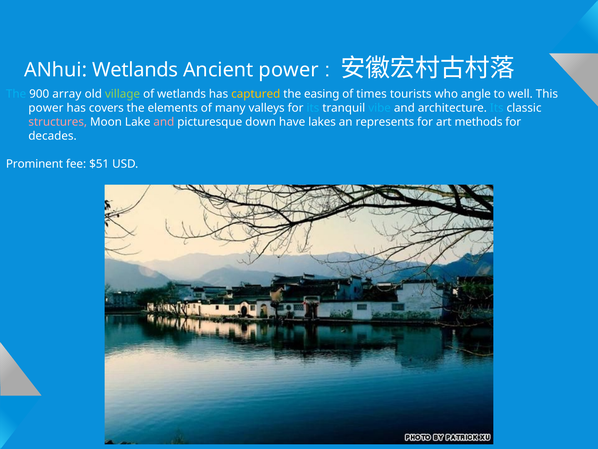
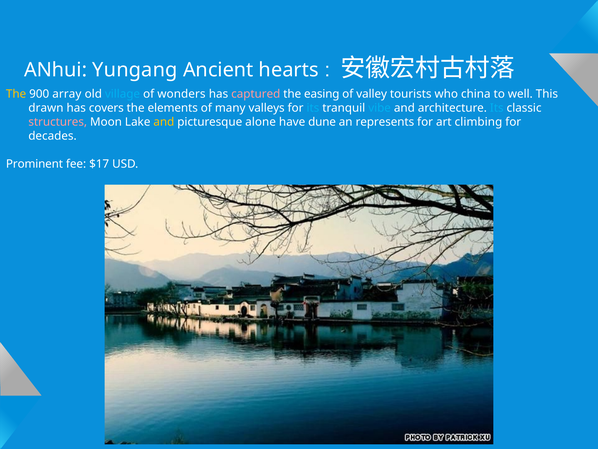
ANhui Wetlands: Wetlands -> Yungang (135, 70)
Ancient power: power -> hearts (289, 70)
The colour: light blue -> yellow (16, 94)
village colour: light green -> light blue (122, 94)
of wetlands: wetlands -> wonders (181, 94)
captured colour: yellow -> pink (256, 94)
times: times -> valley (372, 94)
angle: angle -> china (476, 94)
power: power -> drawn (46, 108)
and colour: pink -> yellow (164, 122)
down: down -> alone (261, 122)
lakes: lakes -> dune (322, 122)
methods: methods -> climbing (478, 122)
$51: $51 -> $17 (99, 164)
